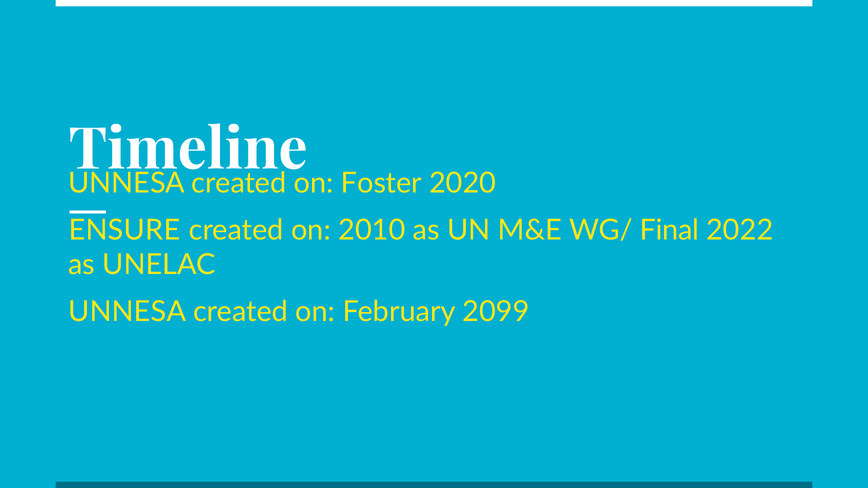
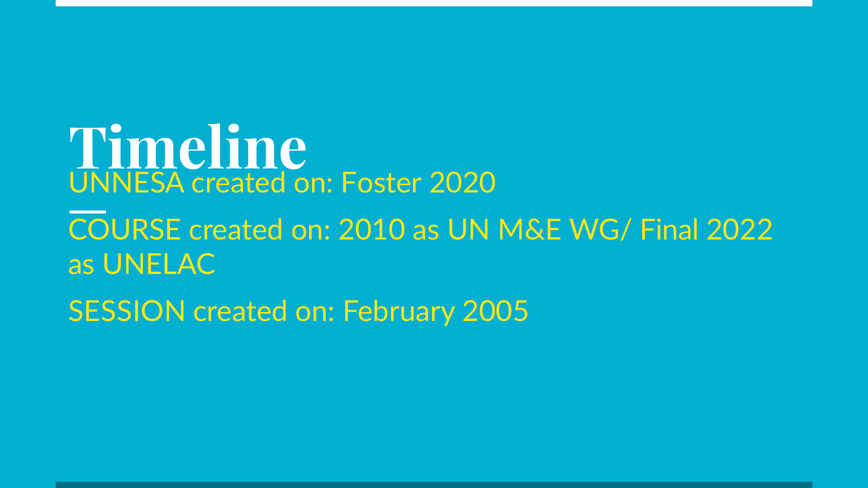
ENSURE: ENSURE -> COURSE (125, 230)
UNNESA: UNNESA -> SESSION (127, 312)
2099: 2099 -> 2005 (496, 312)
